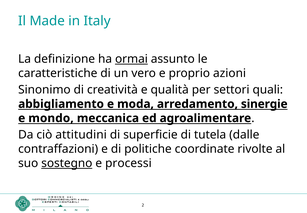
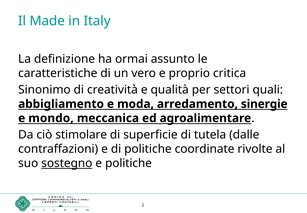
ormai underline: present -> none (131, 59)
azioni: azioni -> critica (230, 73)
attitudini: attitudini -> stimolare (81, 134)
e processi: processi -> politiche (129, 163)
